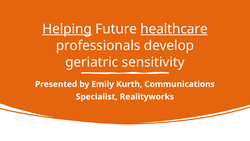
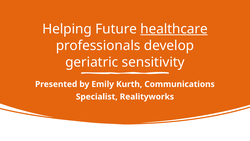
Helping underline: present -> none (67, 29)
